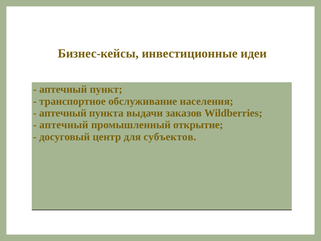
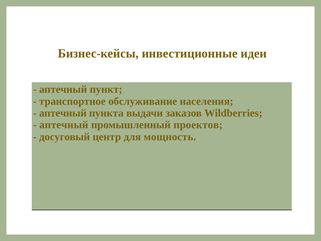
открытие: открытие -> проектов (198, 125)
субъектов: субъектов -> мощность (170, 137)
